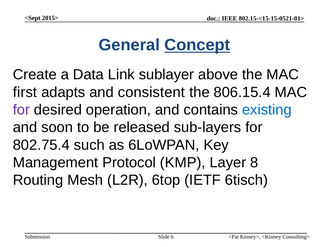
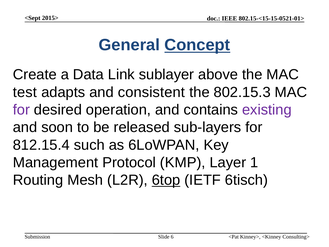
first: first -> test (25, 92)
806.15.4: 806.15.4 -> 802.15.3 (242, 92)
existing colour: blue -> purple (267, 110)
802.75.4: 802.75.4 -> 812.15.4 (41, 145)
8: 8 -> 1 (254, 162)
6top underline: none -> present (166, 180)
